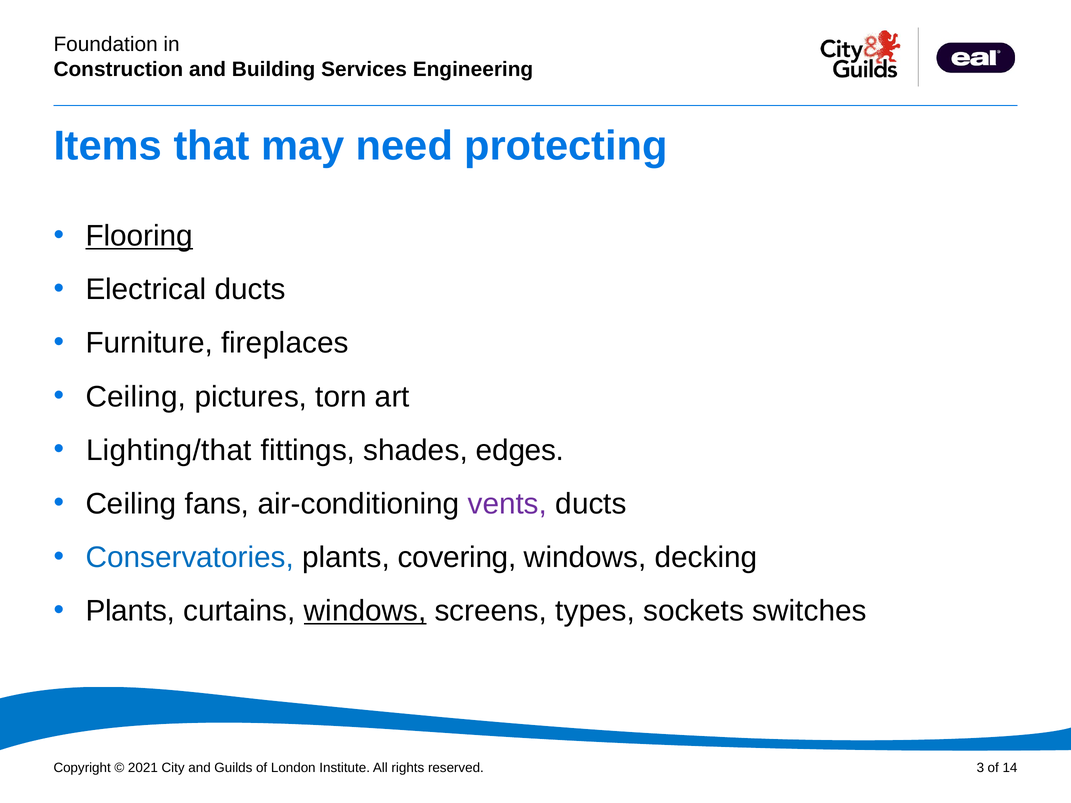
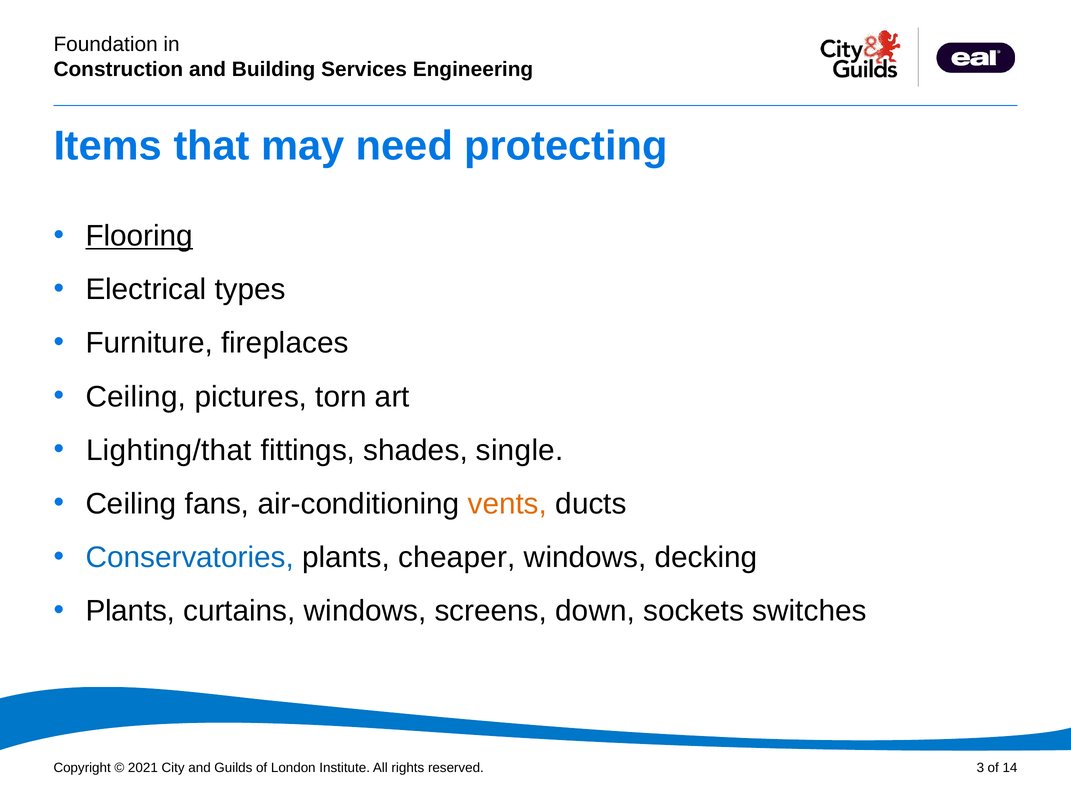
Electrical ducts: ducts -> types (250, 290)
edges: edges -> single (520, 450)
vents colour: purple -> orange (507, 504)
covering: covering -> cheaper (457, 558)
windows underline: present -> none (365, 611)
types: types -> down (595, 611)
